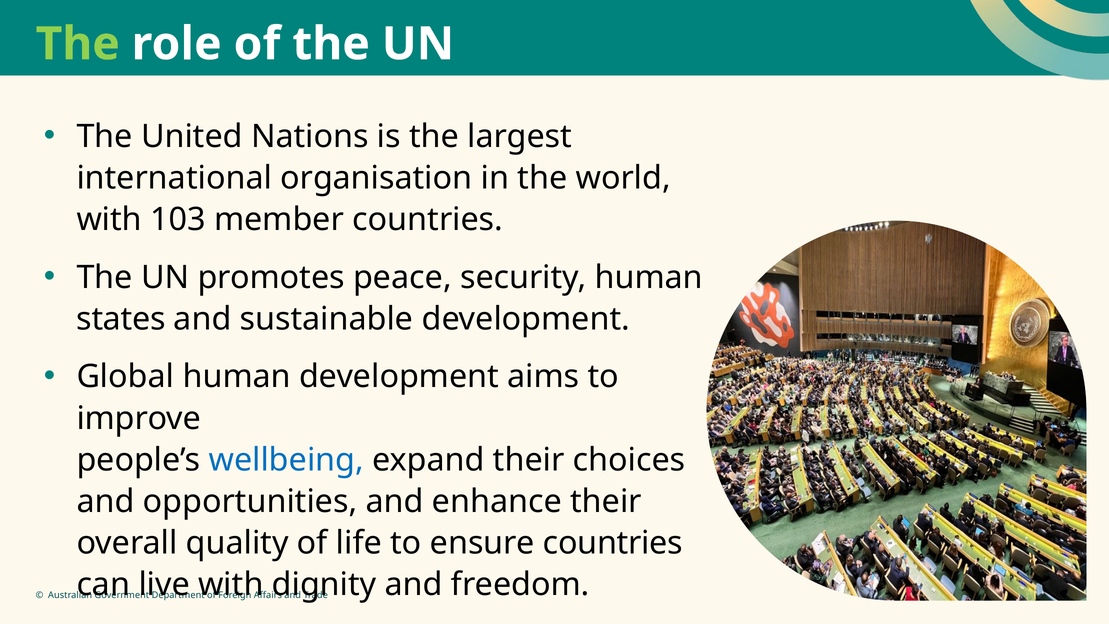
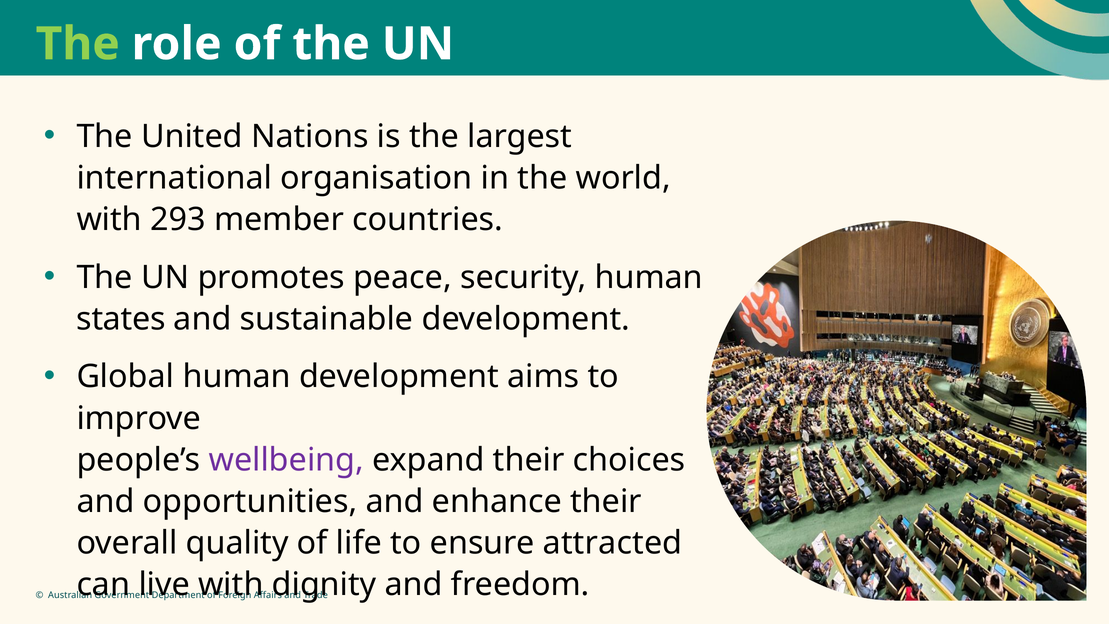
103: 103 -> 293 (178, 219)
wellbeing colour: blue -> purple (286, 460)
ensure countries: countries -> attracted (613, 543)
